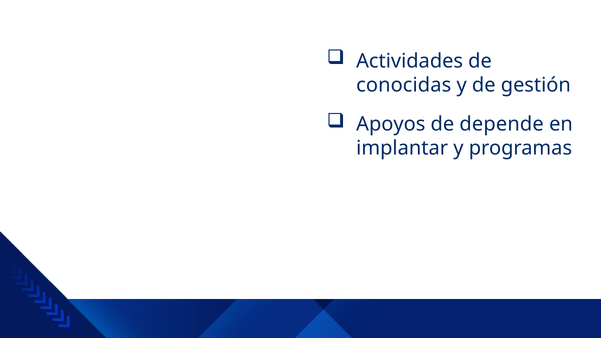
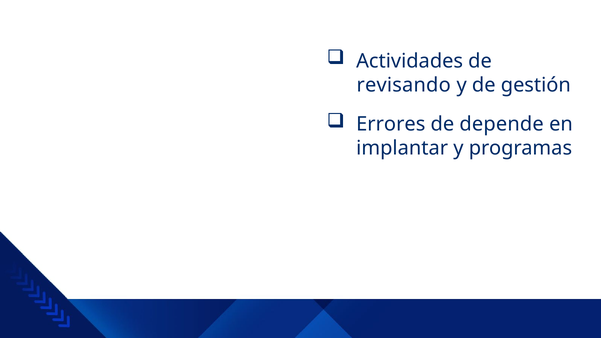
conocidas: conocidas -> revisando (404, 85)
Apoyos: Apoyos -> Errores (391, 124)
